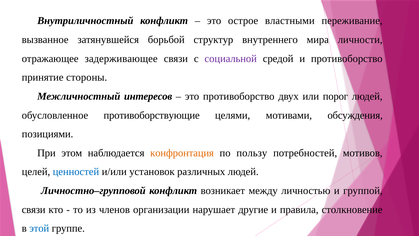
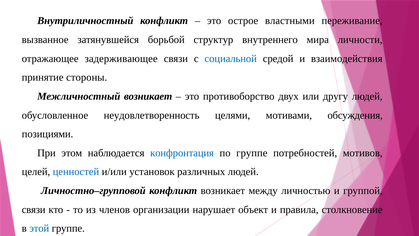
социальной colour: purple -> blue (231, 59)
и противоборство: противоборство -> взаимодействия (347, 59)
Межличностный интересов: интересов -> возникает (148, 96)
порог: порог -> другу (335, 96)
противоборствующие: противоборствующие -> неудовлетворенность (152, 115)
конфронтация colour: orange -> blue (182, 153)
по пользу: пользу -> группе (252, 153)
другие: другие -> объект (253, 209)
